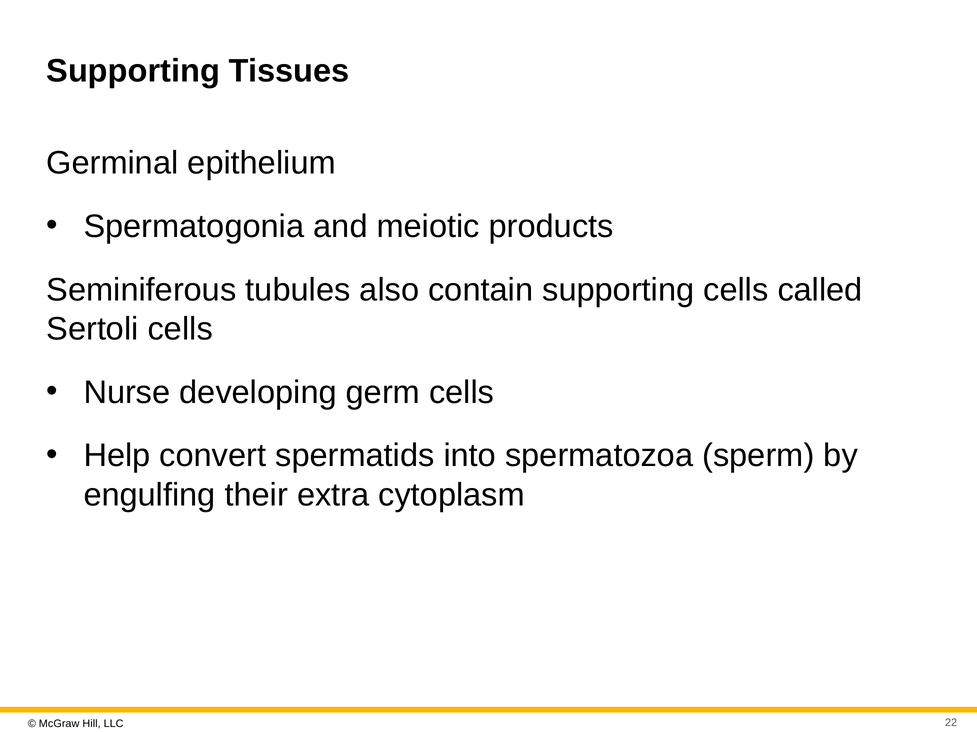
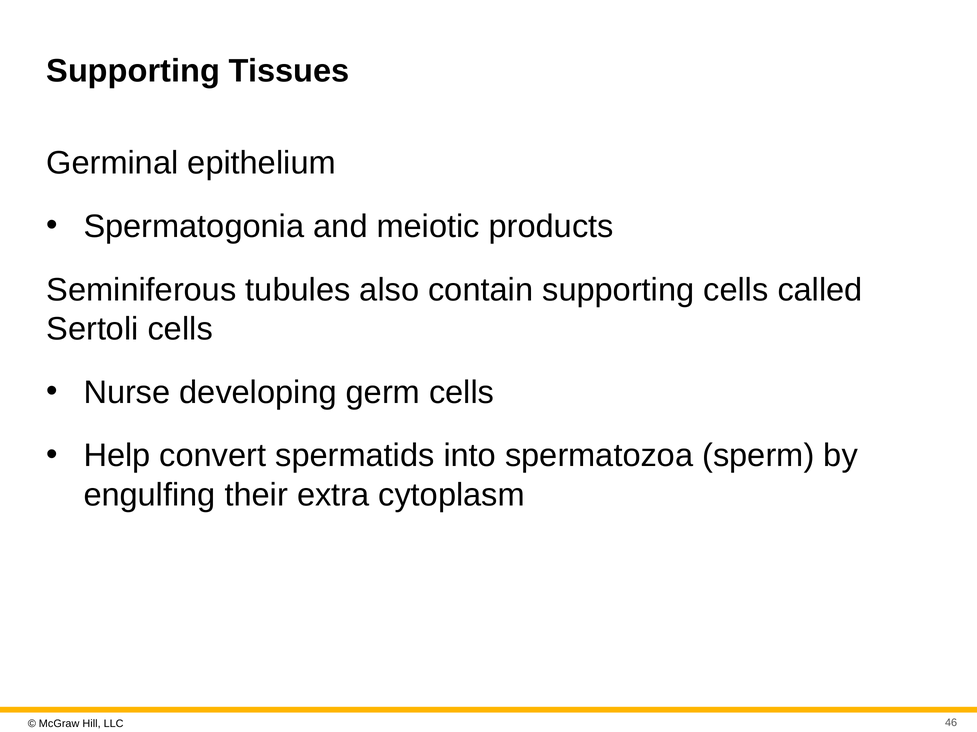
22: 22 -> 46 (951, 724)
